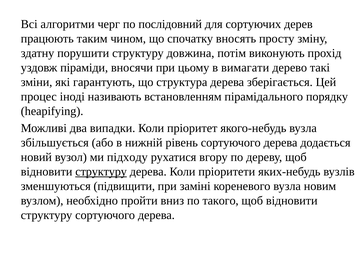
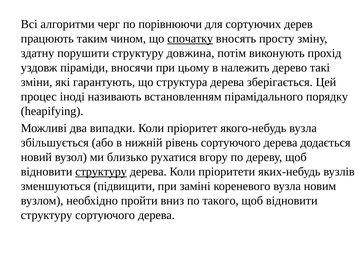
послідовний: послідовний -> порівнюючи (170, 24)
спочатку underline: none -> present (190, 39)
вимагати: вимагати -> належить (245, 67)
підходу: підходу -> близько (127, 157)
